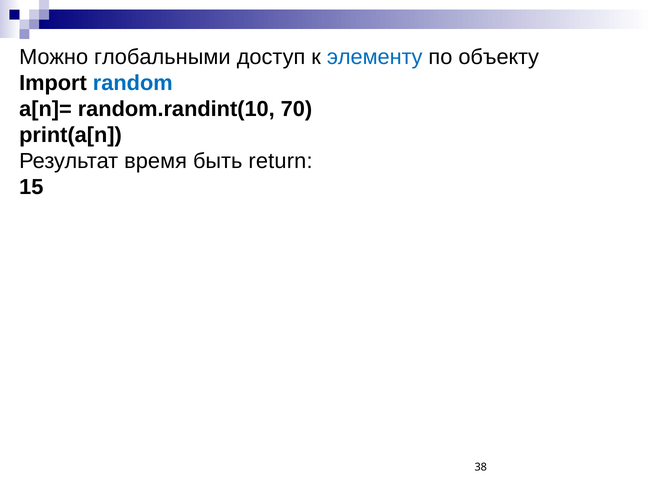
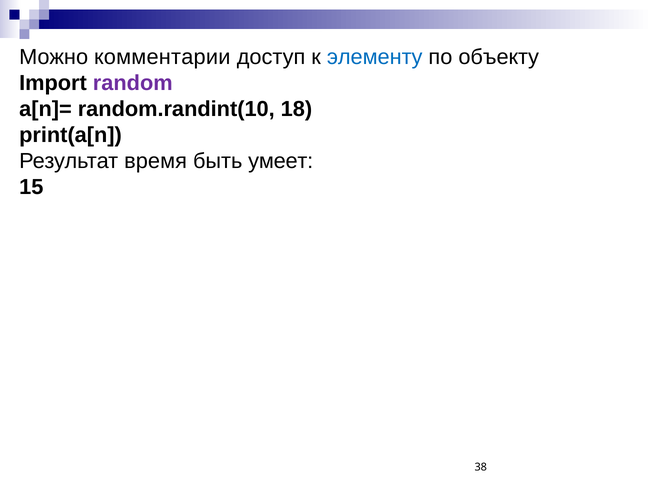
глобальными: глобальными -> комментарии (162, 57)
random colour: blue -> purple (133, 83)
70: 70 -> 18 (296, 109)
return: return -> умеет (281, 161)
